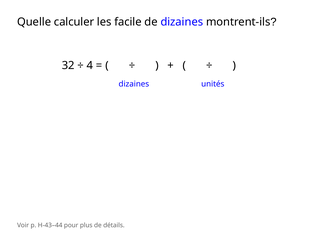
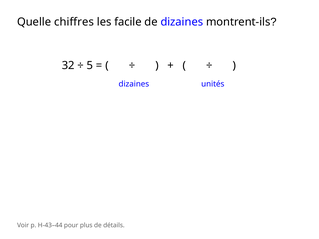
calculer: calculer -> chiffres (74, 22)
4: 4 -> 5 (90, 66)
